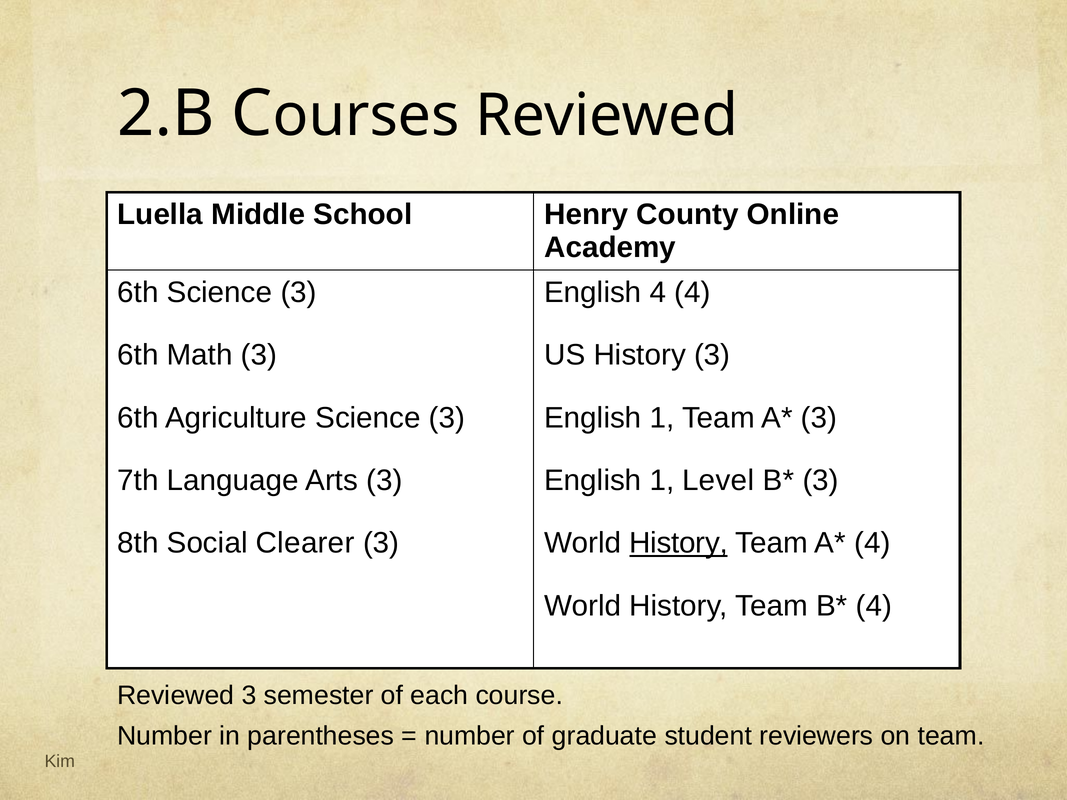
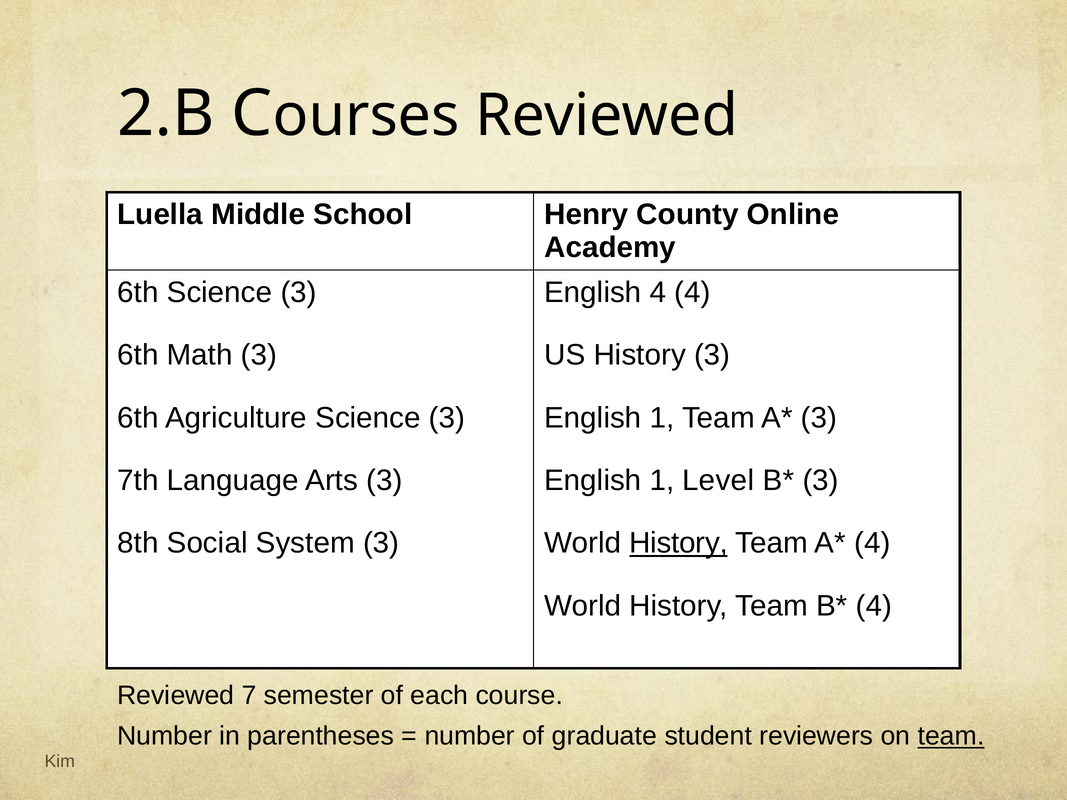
Clearer: Clearer -> System (305, 543)
Reviewed 3: 3 -> 7 (249, 696)
team underline: none -> present (951, 736)
